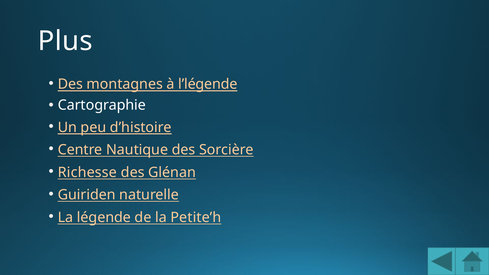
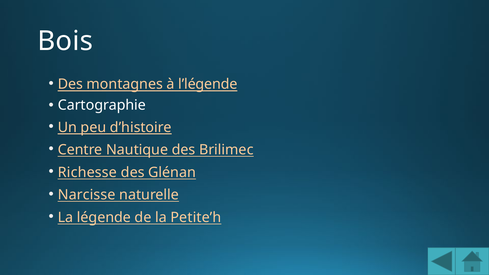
Plus: Plus -> Bois (65, 41)
Sorcière: Sorcière -> Brilimec (226, 150)
Guiriden: Guiriden -> Narcisse (87, 195)
